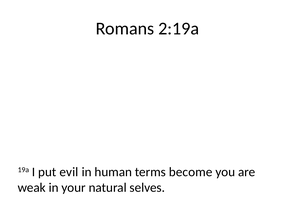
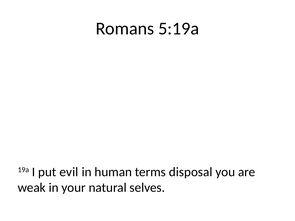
2:19a: 2:19a -> 5:19a (179, 29)
become: become -> disposal (191, 172)
